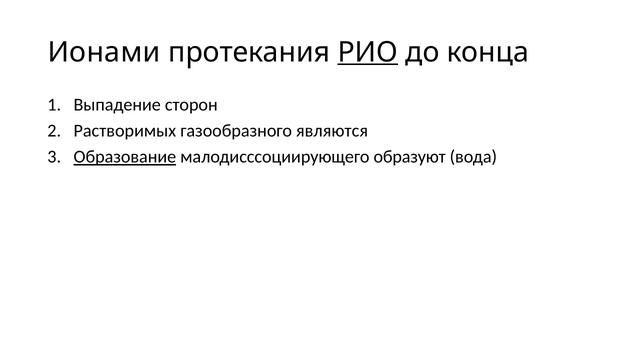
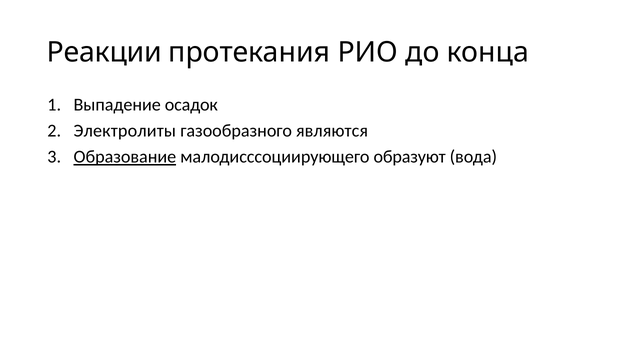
Ионами: Ионами -> Реакции (104, 52)
РИО underline: present -> none (368, 52)
сторон: сторон -> осадок (191, 105)
Растворимых: Растворимых -> Электролиты (125, 131)
